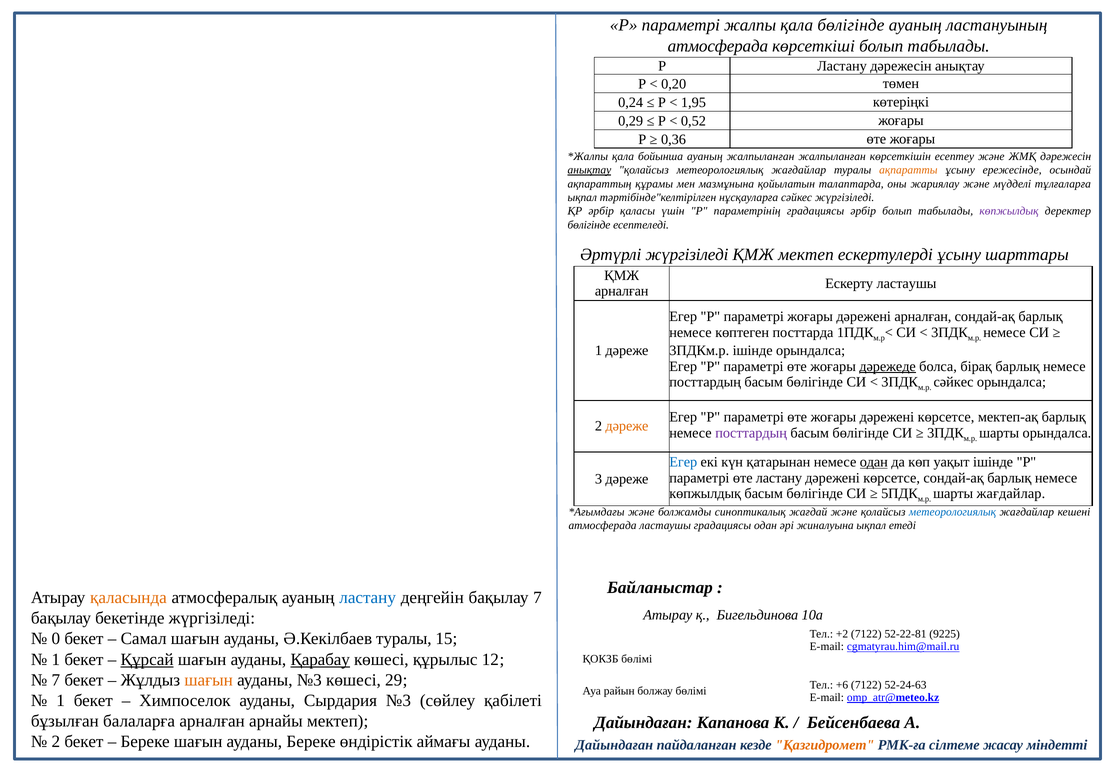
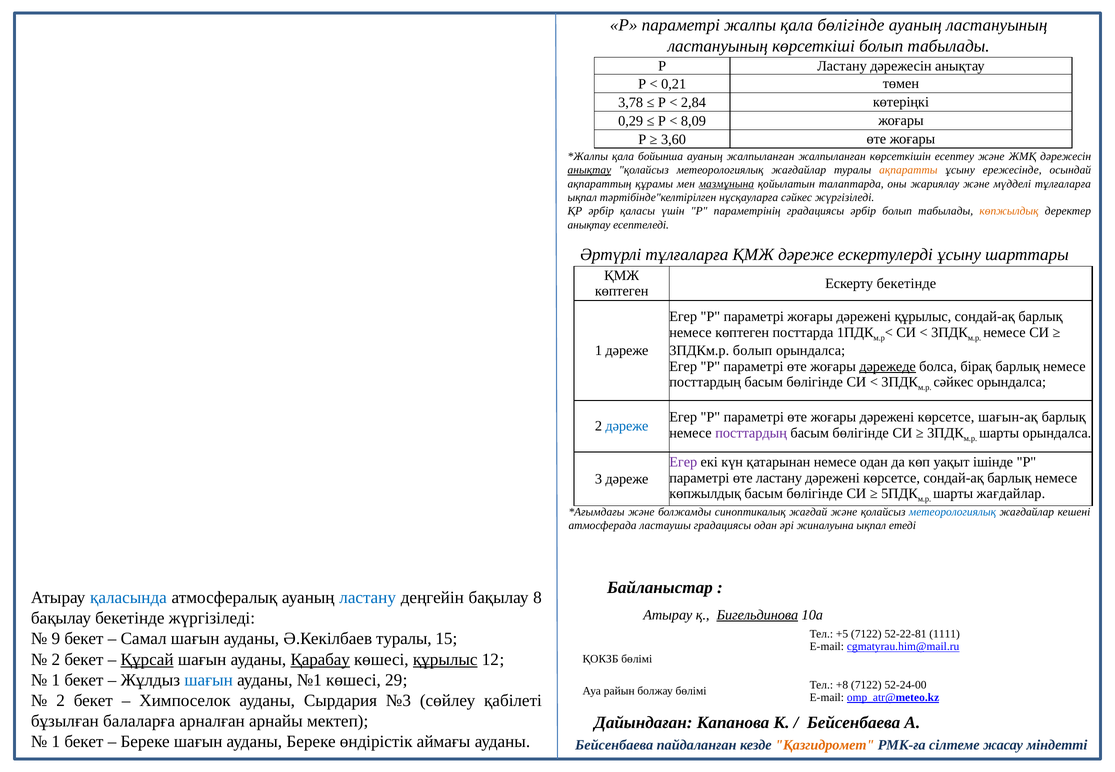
атмосферада: атмосферада -> ластануының (718, 46)
0,20: 0,20 -> 0,21 (674, 84)
0,24: 0,24 -> 3,78 (631, 103)
1,95: 1,95 -> 2,84 (693, 103)
0,52: 0,52 -> 8,09 (693, 121)
0,36: 0,36 -> 3,60 (674, 139)
мазмұнына underline: none -> present (726, 184)
көпжылдық colour: purple -> orange (1009, 211)
бөлігінде: бөлігінде -> анықтау (589, 225)
Әртүрлі жүргізіледі: жүргізіледі -> тұлғаларға (687, 254)
ҚМЖ мектеп: мектеп -> дәреже (806, 254)
Ескерту ластаушы: ластаушы -> бекетінде (906, 283)
арналған: арналған -> көптеген (622, 291)
дәрежені арналған: арналған -> құрылыс (923, 317)
3ПДКм.р ішінде: ішінде -> болып (753, 351)
мектеп-ақ: мектеп-ақ -> шағын-ақ (1008, 417)
дәреже colour: orange -> blue (627, 426)
Егер colour: blue -> purple (683, 462)
одан underline: present -> none (874, 462)
қаласында colour: orange -> blue (128, 598)
бақылау 7: 7 -> 8 (538, 598)
Бигельдинова underline: none -> present (757, 615)
+2: +2 -> +5 (842, 634)
9225: 9225 -> 1111 (945, 634)
0: 0 -> 9 (56, 639)
1: 1 -> 2 (56, 659)
құрылыс underline: none -> present (445, 659)
7: 7 -> 1 (56, 680)
шағын colour: orange -> blue (209, 680)
ауданы №3: №3 -> №1 (309, 680)
+6: +6 -> +8 (842, 685)
52-24-63: 52-24-63 -> 52-24-00 (906, 685)
1: 1 -> 2 (61, 700)
2: 2 -> 1 (56, 742)
Дайындаған: Дайындаған -> Бейсенбаева (614, 745)
